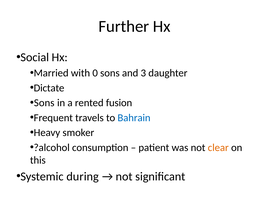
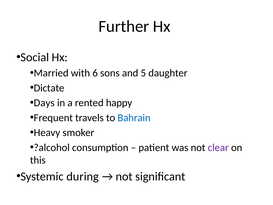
0: 0 -> 6 (95, 73)
3: 3 -> 5 (143, 73)
Sons: Sons -> Days (44, 103)
fusion: fusion -> happy (119, 103)
clear colour: orange -> purple (218, 147)
